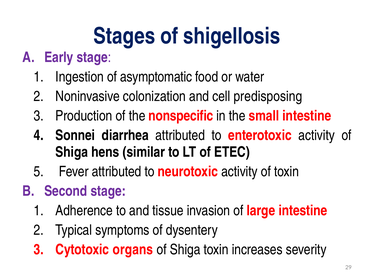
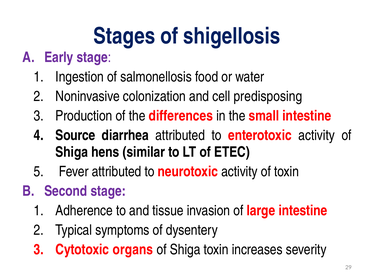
asymptomatic: asymptomatic -> salmonellosis (156, 77)
nonspecific: nonspecific -> differences (181, 116)
Sonnei: Sonnei -> Source (75, 136)
